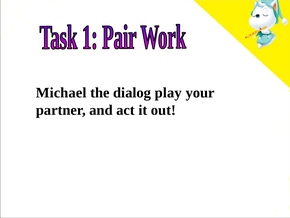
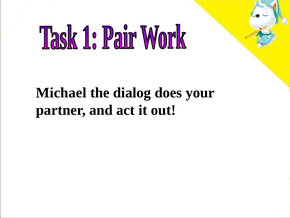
play: play -> does (168, 92)
